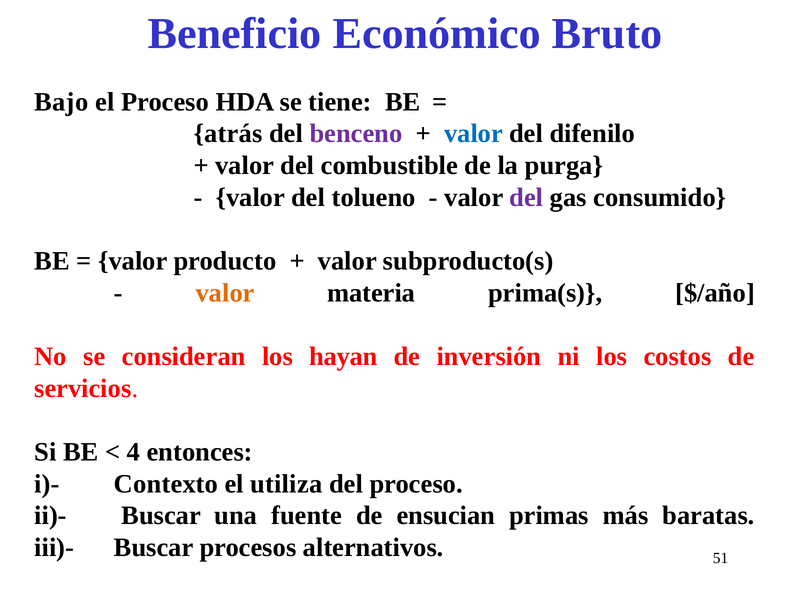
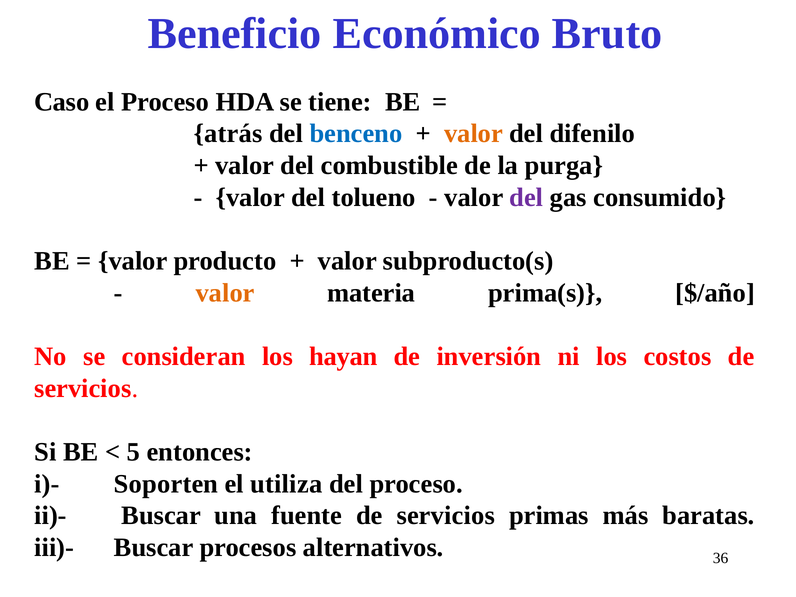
Bajo: Bajo -> Caso (62, 102)
benceno colour: purple -> blue (356, 134)
valor colour: blue -> orange (473, 134)
4: 4 -> 5 (133, 452)
Contexto: Contexto -> Soporten (166, 484)
fuente de ensucian: ensucian -> servicios (446, 516)
51: 51 -> 36 (721, 558)
